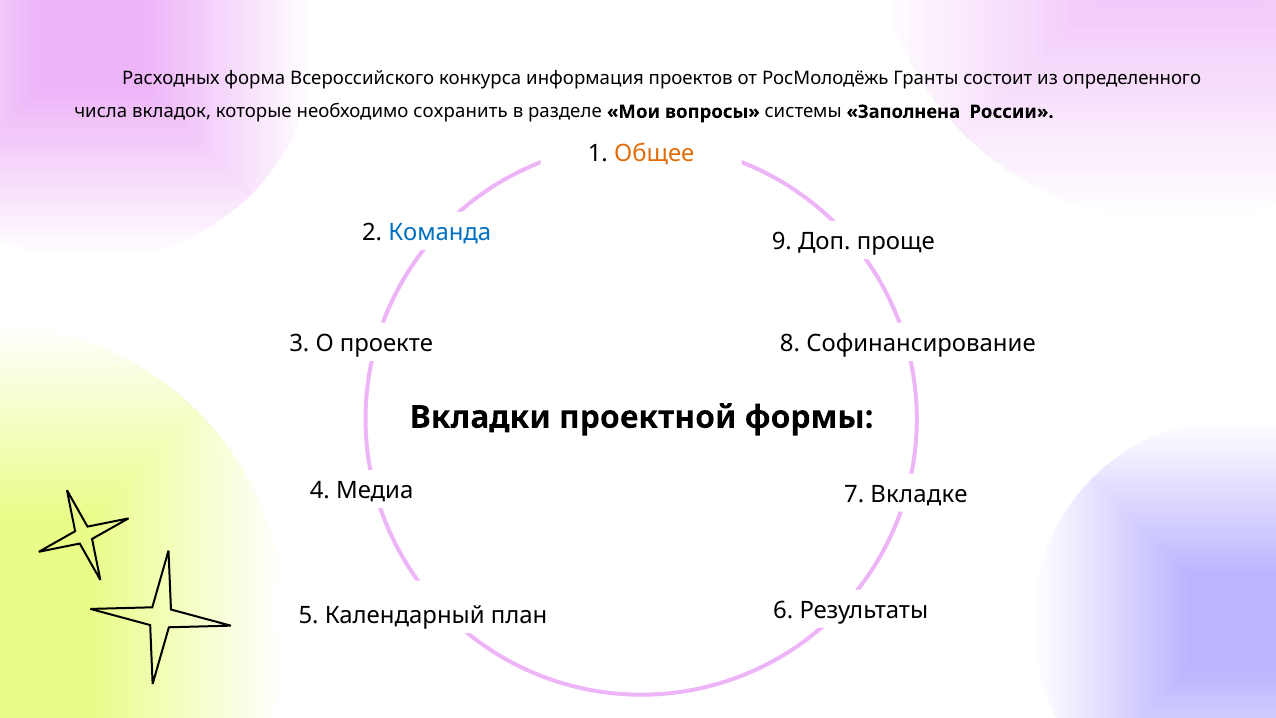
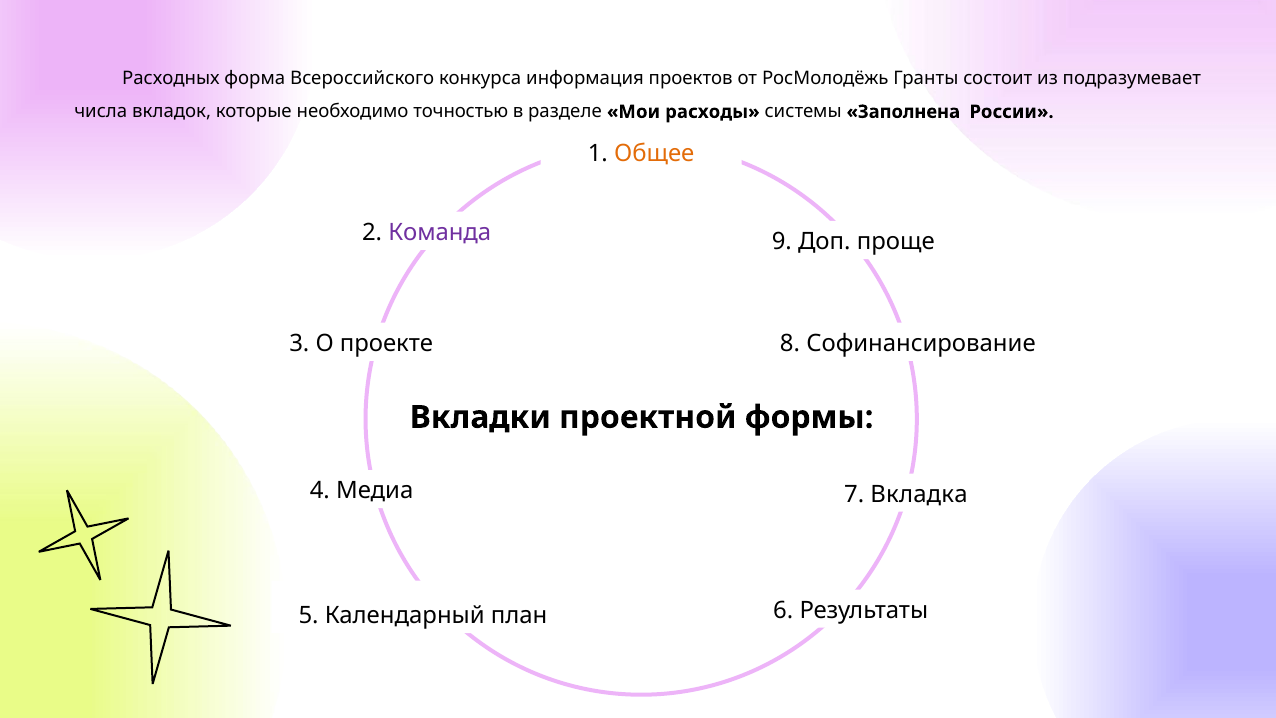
определенного: определенного -> подразумевает (1132, 78)
сохранить: сохранить -> точностью (461, 112)
вопросы: вопросы -> расходы (712, 112)
Команда colour: blue -> purple (440, 232)
Вкладке: Вкладке -> Вкладка (919, 494)
